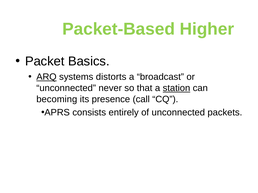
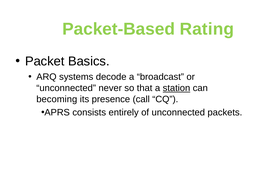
Higher: Higher -> Rating (207, 29)
ARQ underline: present -> none (46, 77)
distorts: distorts -> decode (111, 77)
